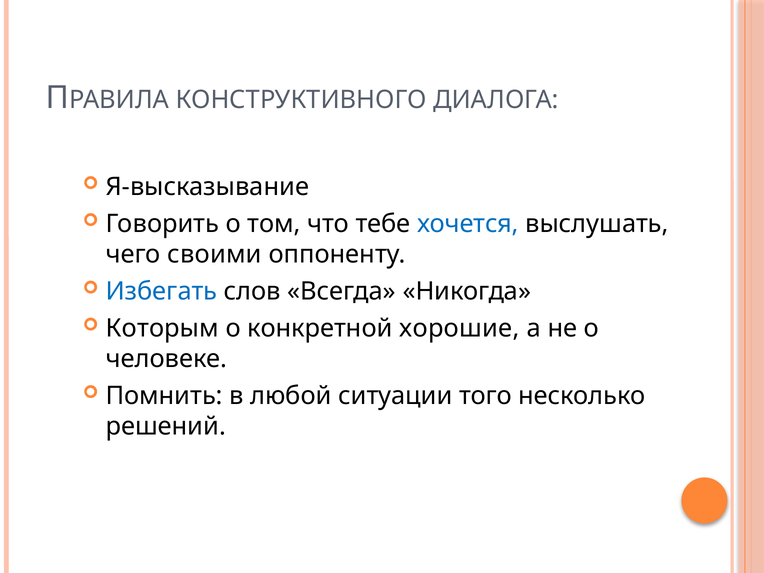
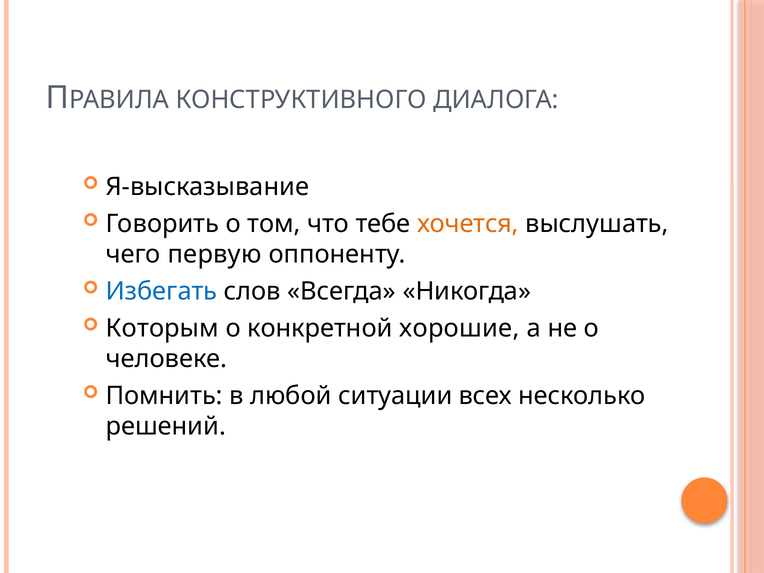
хочется colour: blue -> orange (468, 224)
своими: своими -> первую (215, 255)
того: того -> всех (485, 396)
